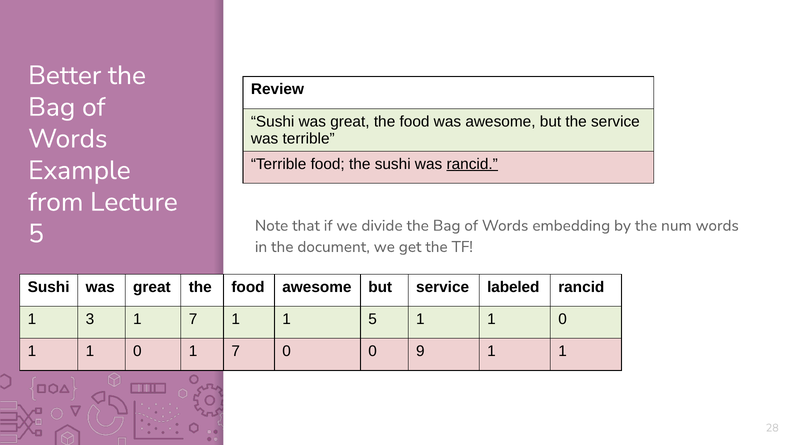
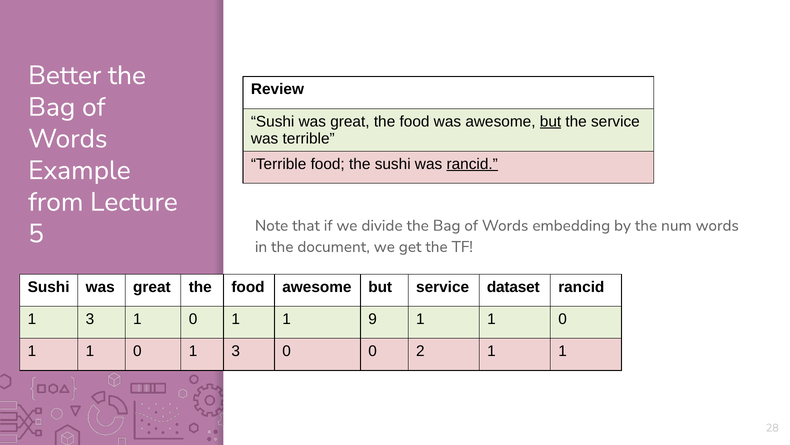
but underline: none -> present (551, 121)
labeled: labeled -> dataset (513, 287)
3 1 7: 7 -> 0 (193, 319)
1 5: 5 -> 9 (373, 319)
0 1 7: 7 -> 3 (236, 351)
9: 9 -> 2 (420, 351)
